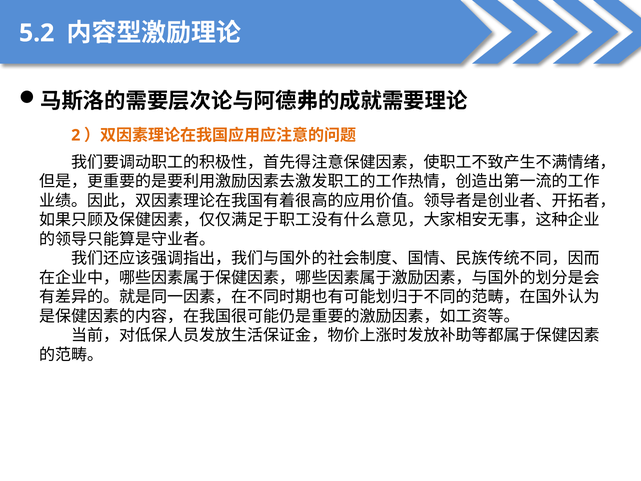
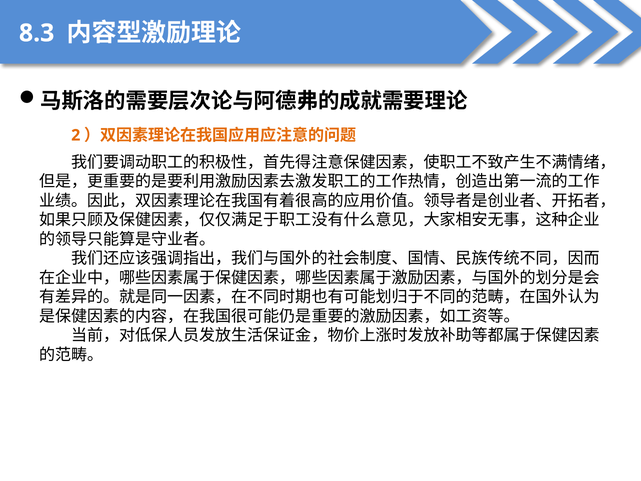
5.2: 5.2 -> 8.3 (37, 33)
